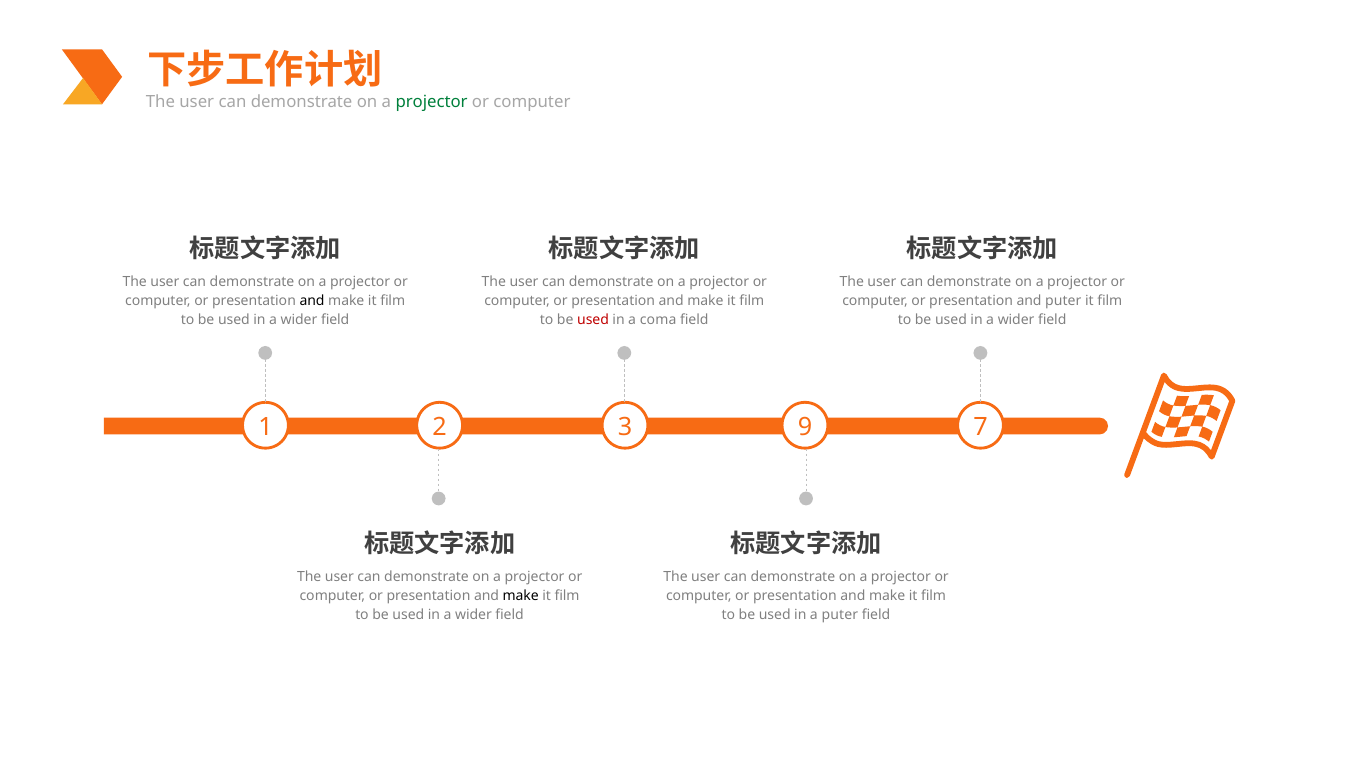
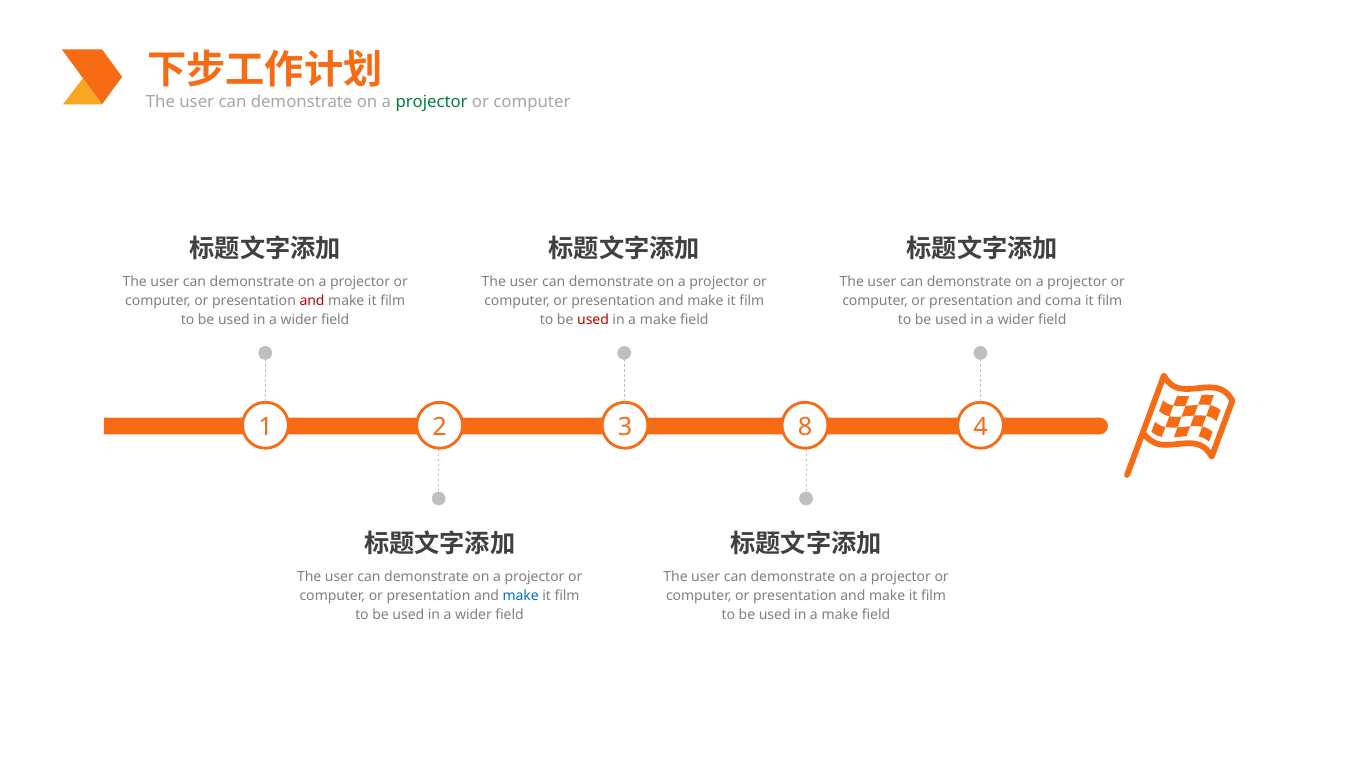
and colour: black -> red (312, 300)
and puter: puter -> coma (1063, 300)
coma: coma -> make (658, 320)
9: 9 -> 8 (805, 427)
7: 7 -> 4 (981, 427)
make colour: black -> blue (521, 595)
puter: puter -> make (840, 614)
